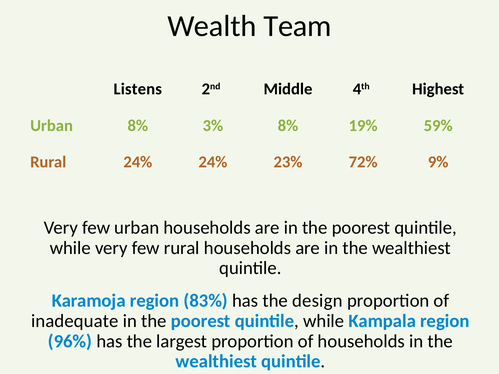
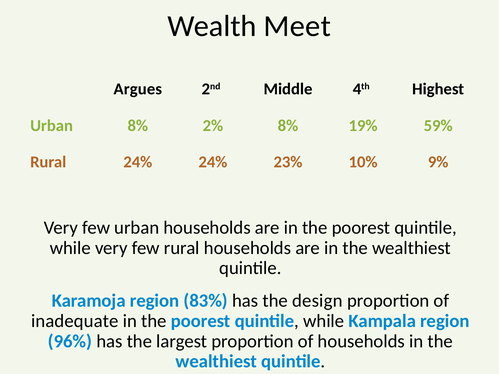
Team: Team -> Meet (297, 26)
Listens: Listens -> Argues (138, 89)
3%: 3% -> 2% (213, 126)
72%: 72% -> 10% (363, 162)
